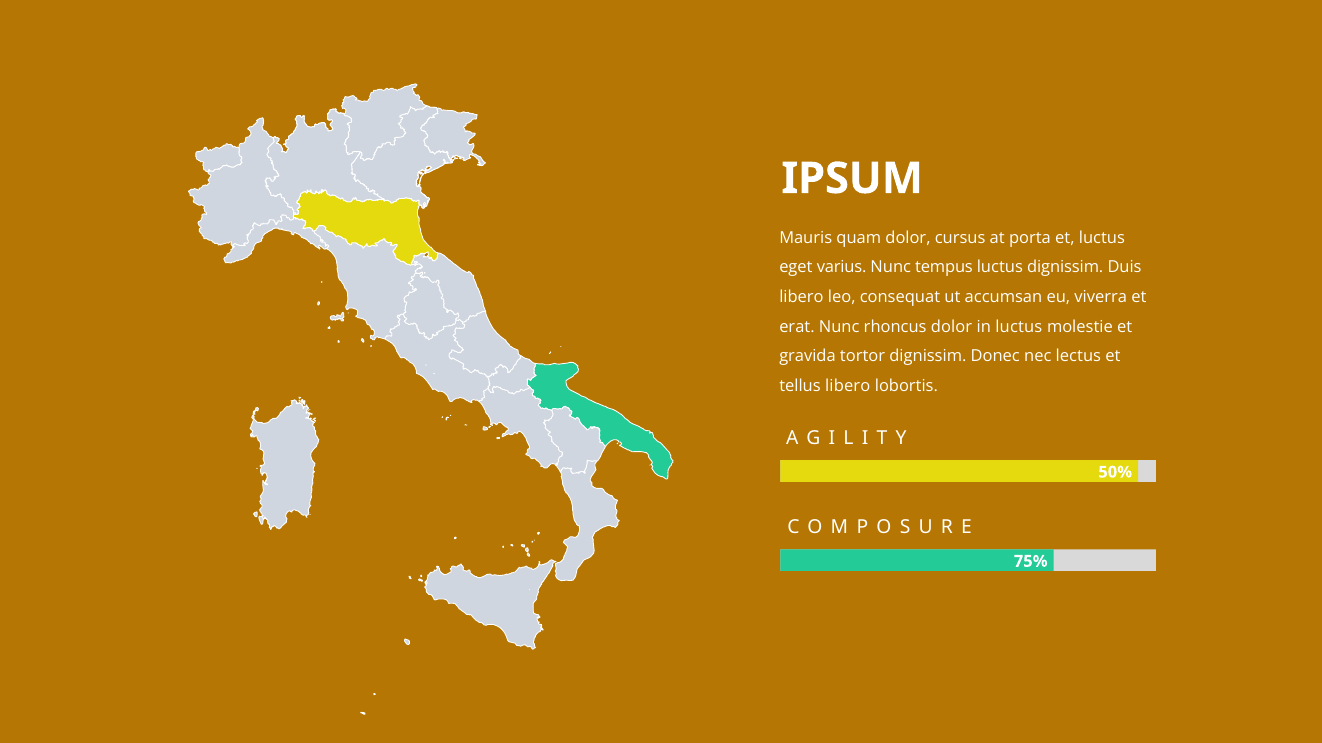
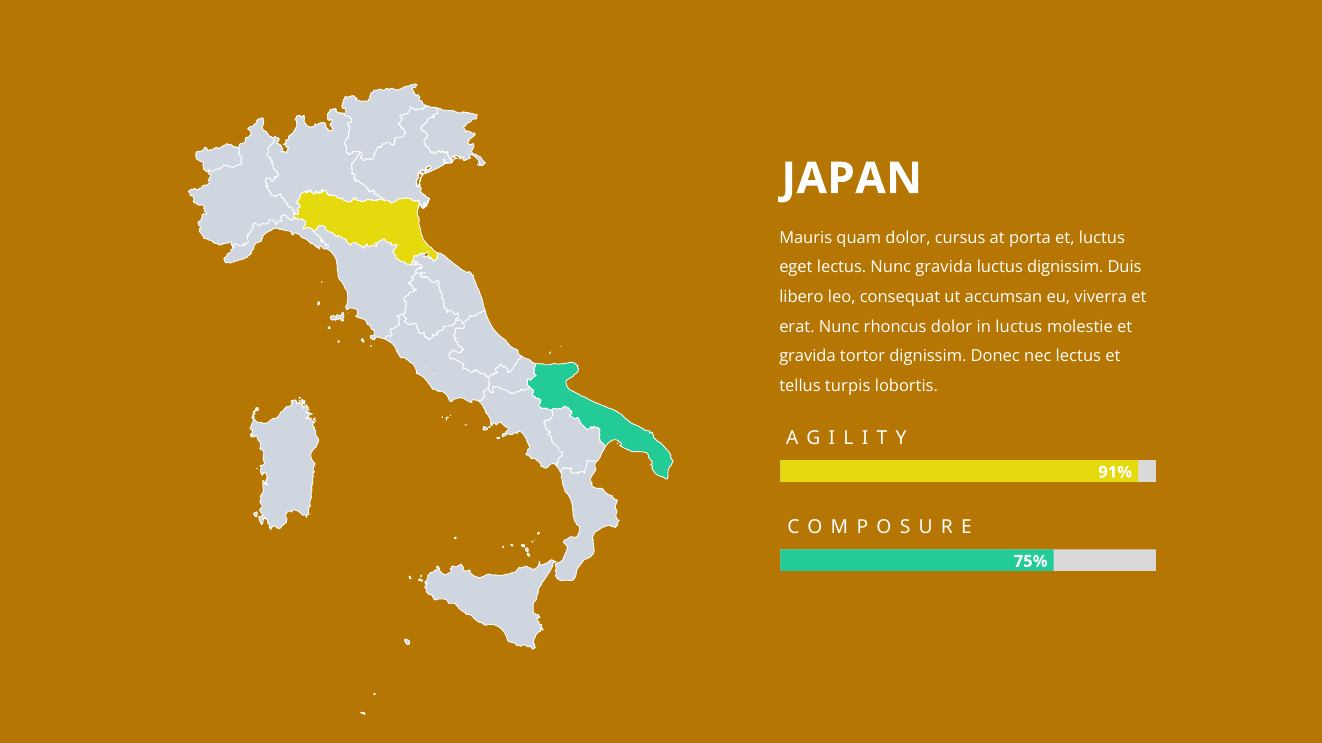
IPSUM: IPSUM -> JAPAN (852, 179)
eget varius: varius -> lectus (842, 267)
Nunc tempus: tempus -> gravida (944, 267)
tellus libero: libero -> turpis (848, 386)
50%: 50% -> 91% (1115, 473)
